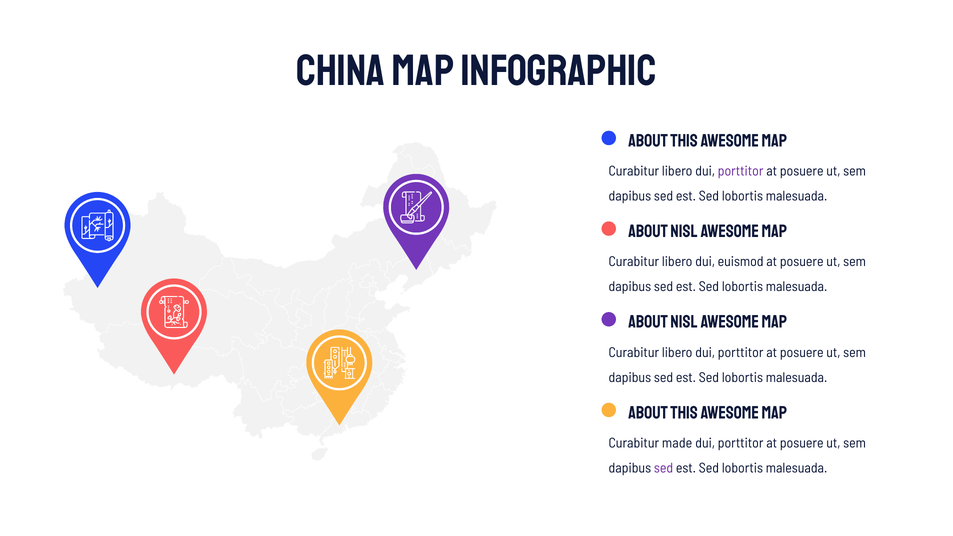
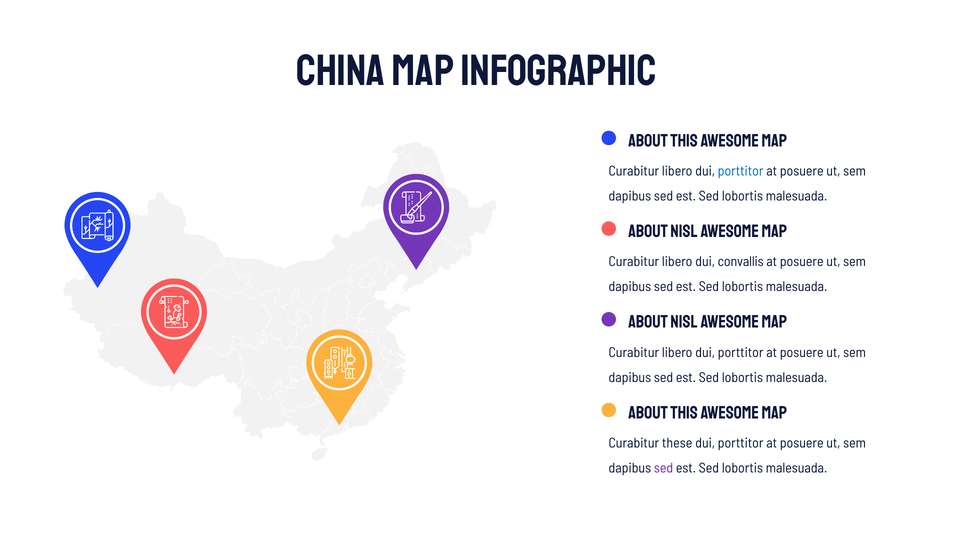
porttitor colour: purple -> blue (741, 171)
euismod: euismod -> convallis (741, 262)
made: made -> these (677, 443)
